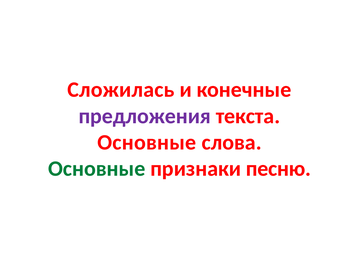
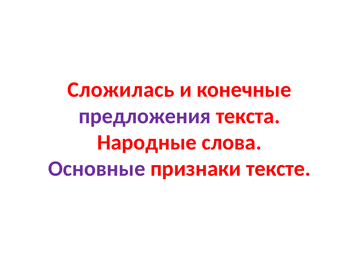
Основные: Основные -> Народные (147, 143)
Основные colour: green -> purple (97, 169)
песню: песню -> тексте (278, 169)
